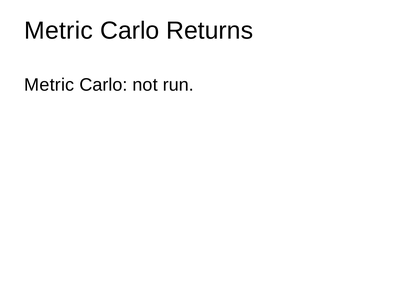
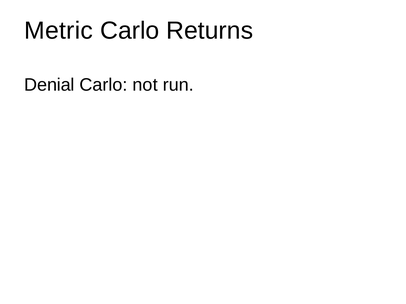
Metric: Metric -> Denial (49, 85)
